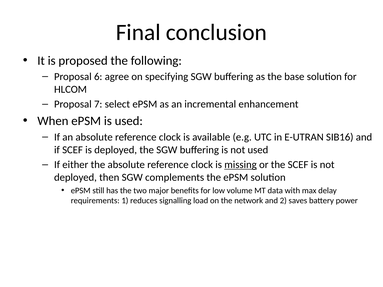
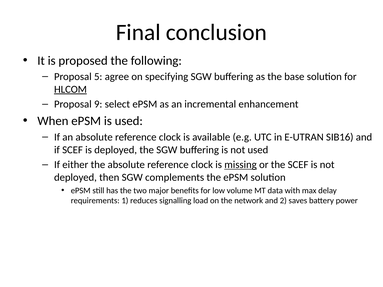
6: 6 -> 5 (98, 77)
HLCOM underline: none -> present (70, 89)
7: 7 -> 9 (98, 104)
